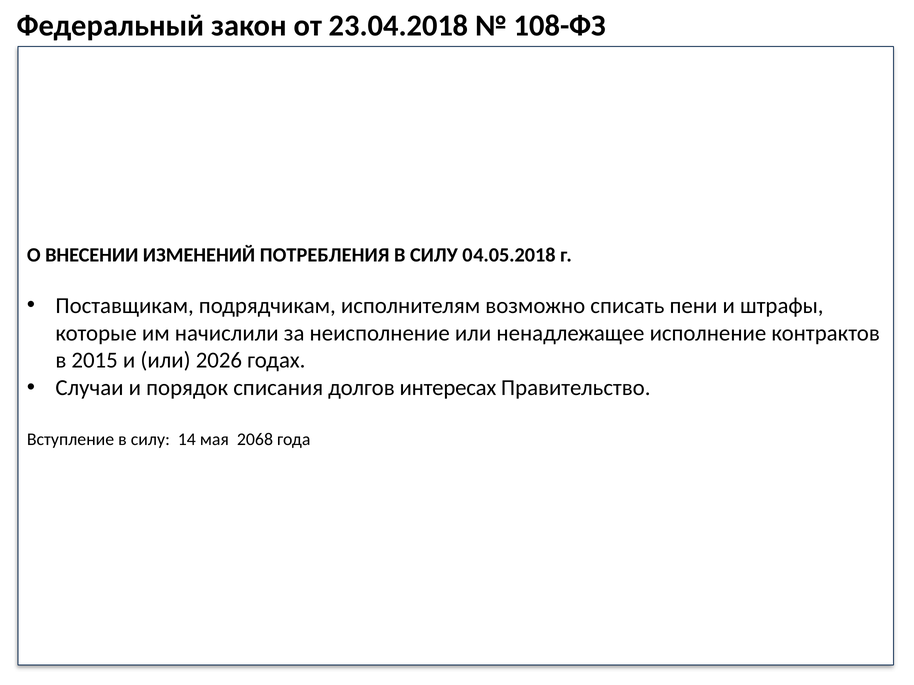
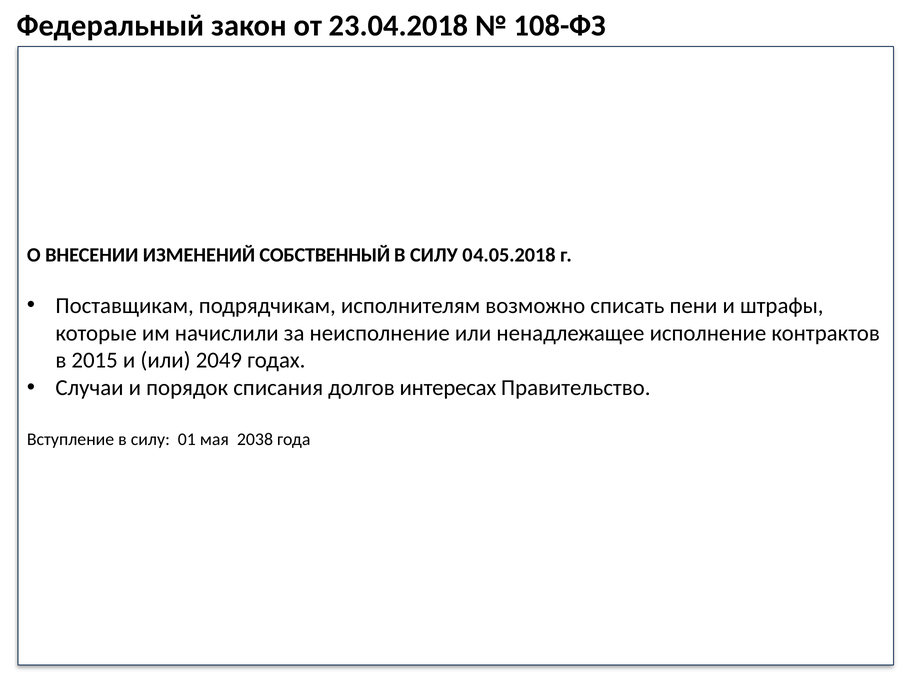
ПОТРЕБЛЕНИЯ: ПОТРЕБЛЕНИЯ -> СОБСТВЕННЫЙ (325, 255)
2026: 2026 -> 2049 (219, 361)
14: 14 -> 01 (187, 440)
2068: 2068 -> 2038 (255, 440)
